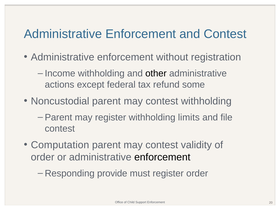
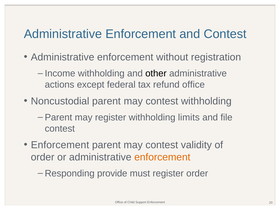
refund some: some -> office (193, 85)
Computation: Computation -> Enforcement (60, 145)
enforcement colour: black -> orange (162, 157)
